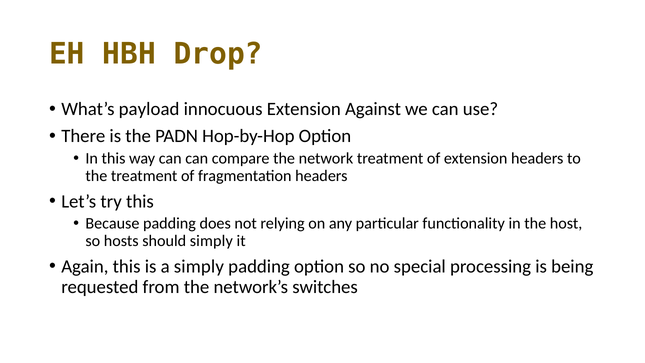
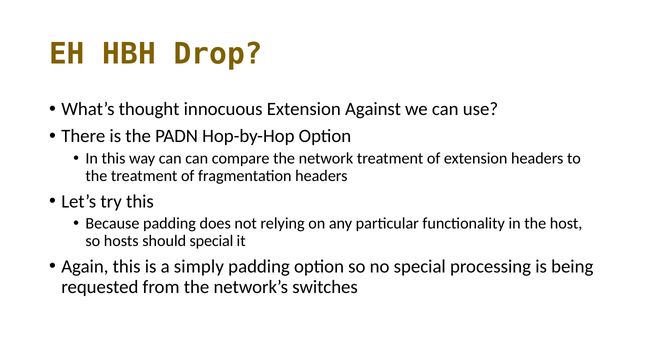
payload: payload -> thought (149, 109)
should simply: simply -> special (211, 241)
